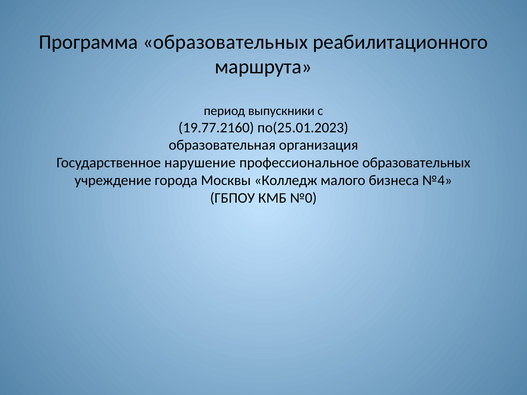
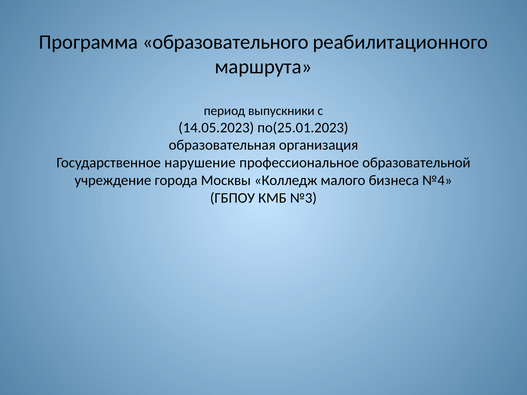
Программа образовательных: образовательных -> образовательного (226, 42)
19.77.2160: 19.77.2160 -> 14.05.2023 (216, 128)
профессиональное образовательных: образовательных -> образовательной (416, 163)
№0: №0 -> №3 (303, 198)
